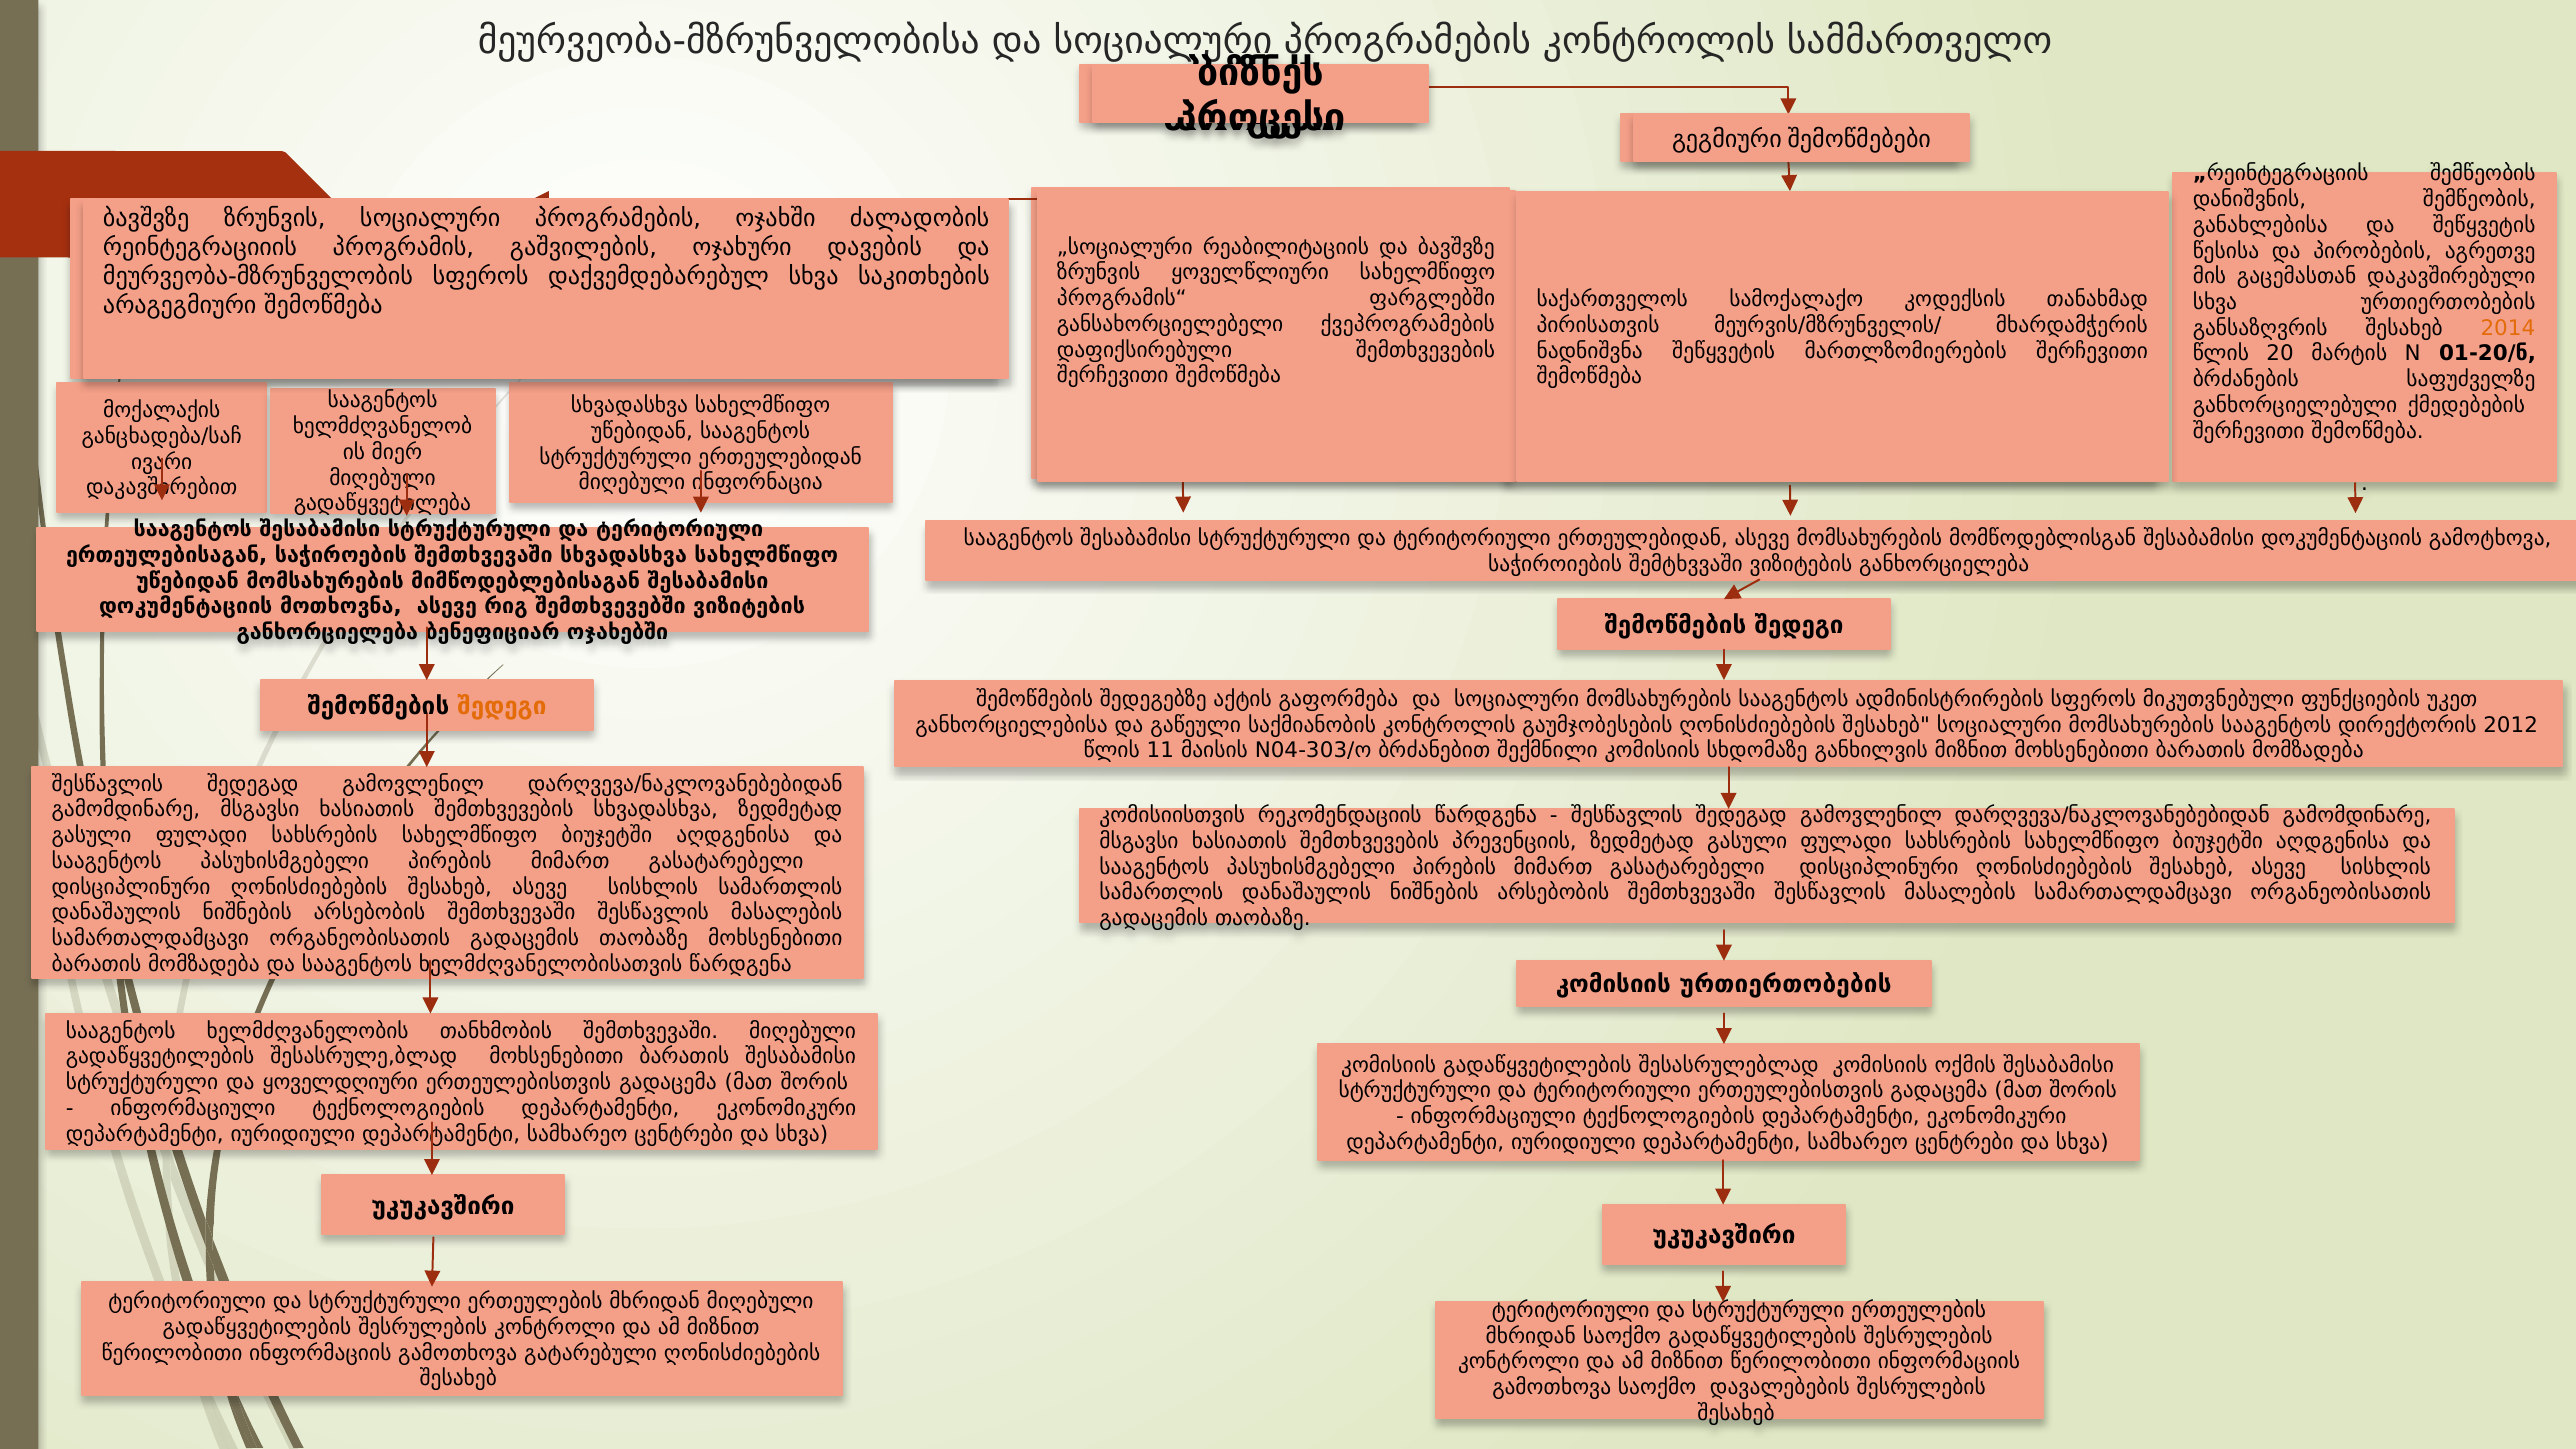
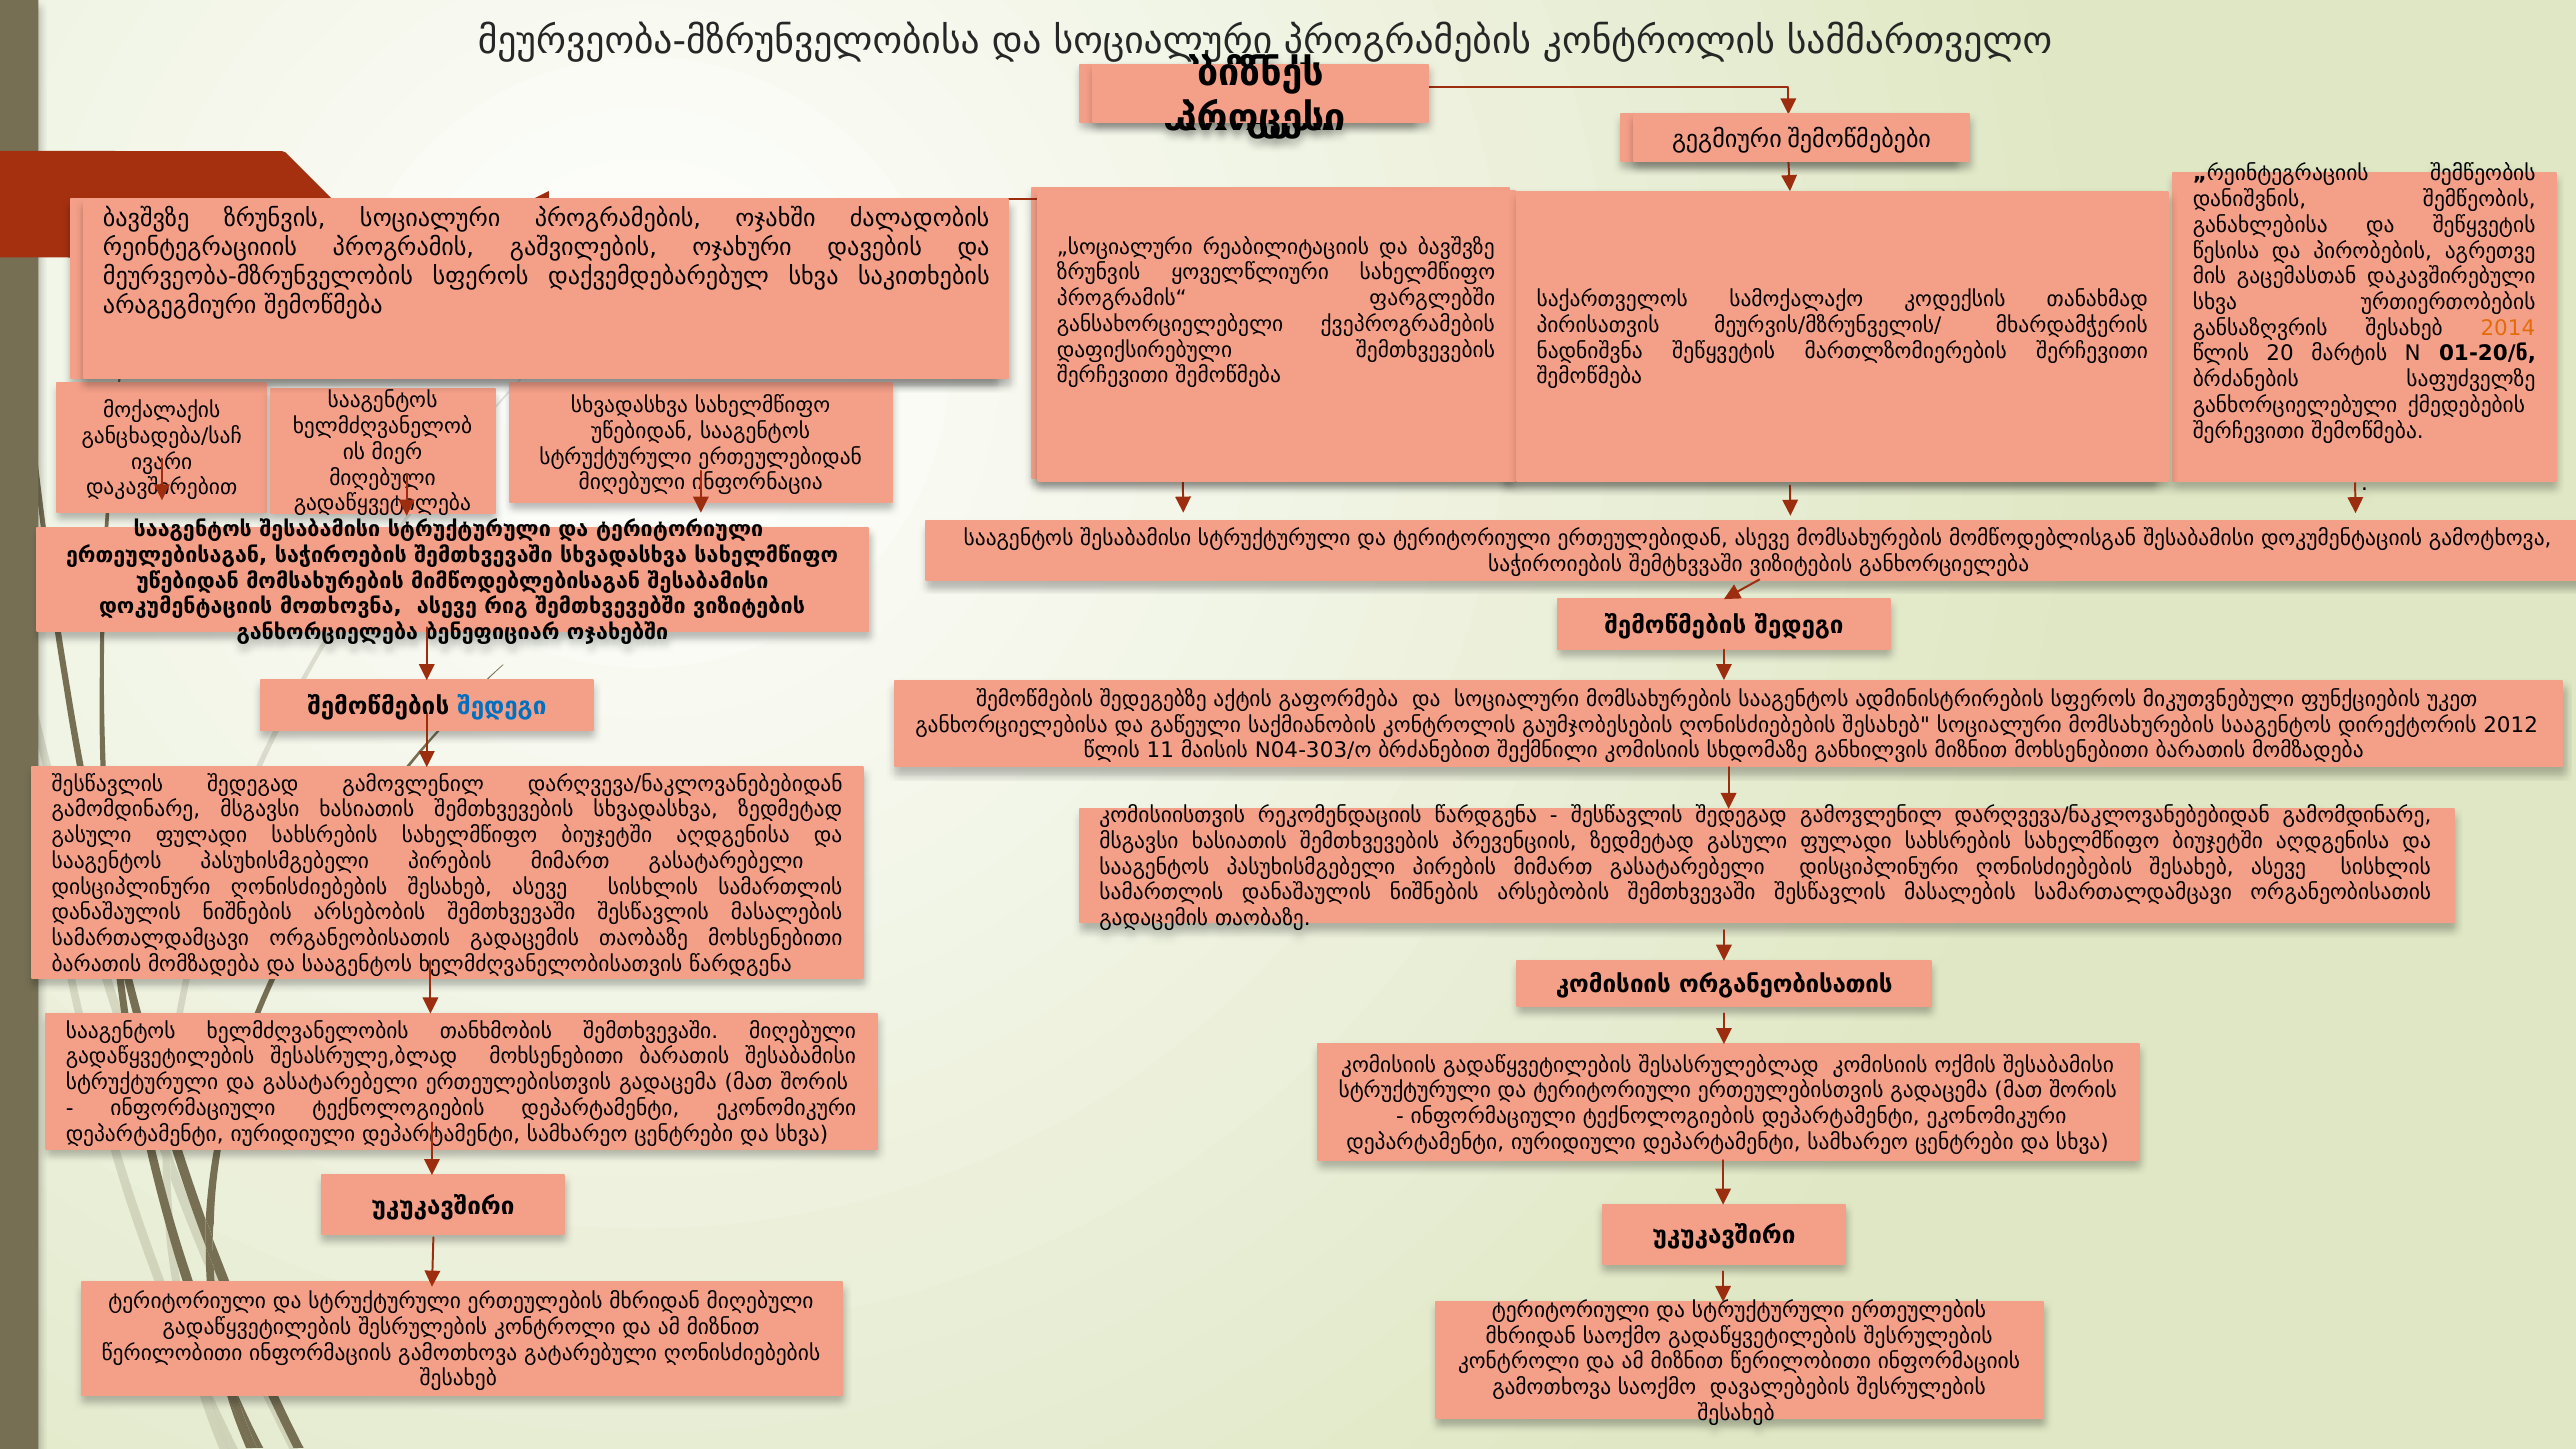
შედეგი colour: orange -> blue (502, 707)
კომისიის ურთიერთობების: ურთიერთობების -> ორგანეობისათის (1786, 985)
და ყოველდღიური: ყოველდღიური -> გასატარებელი (340, 1083)
